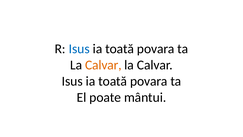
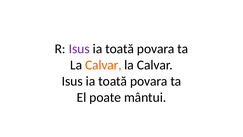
Isus colour: blue -> purple (79, 49)
